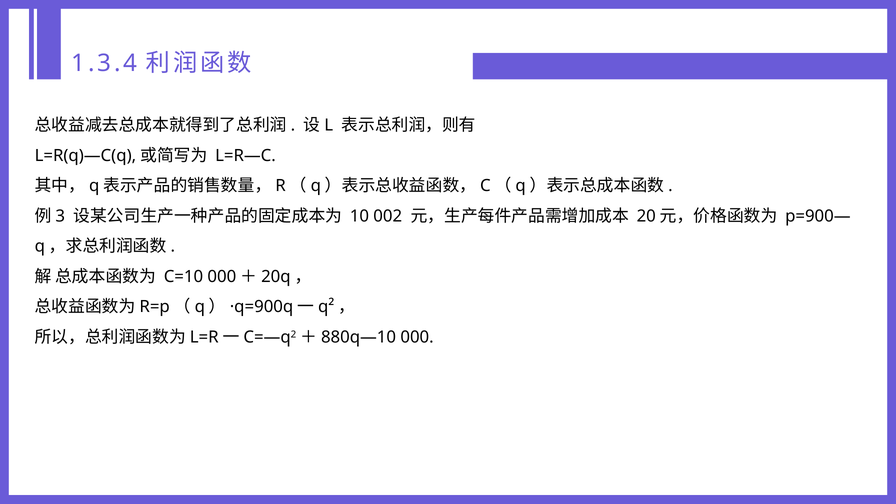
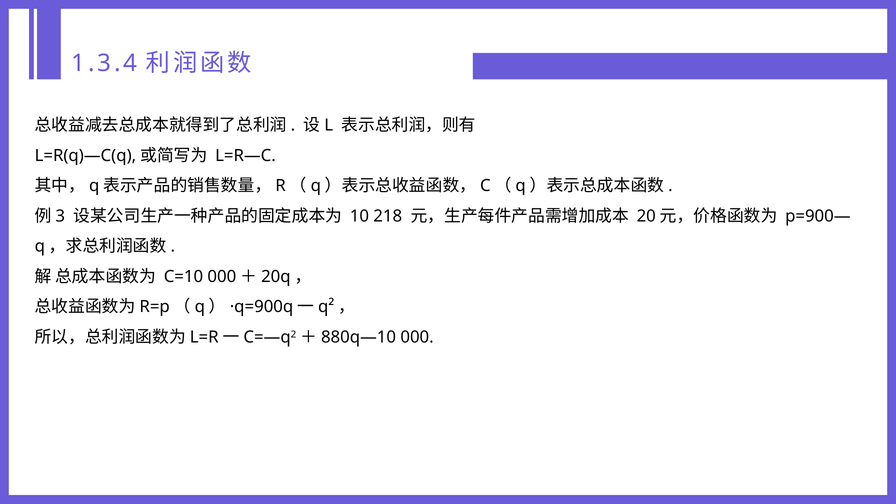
002: 002 -> 218 (388, 216)
